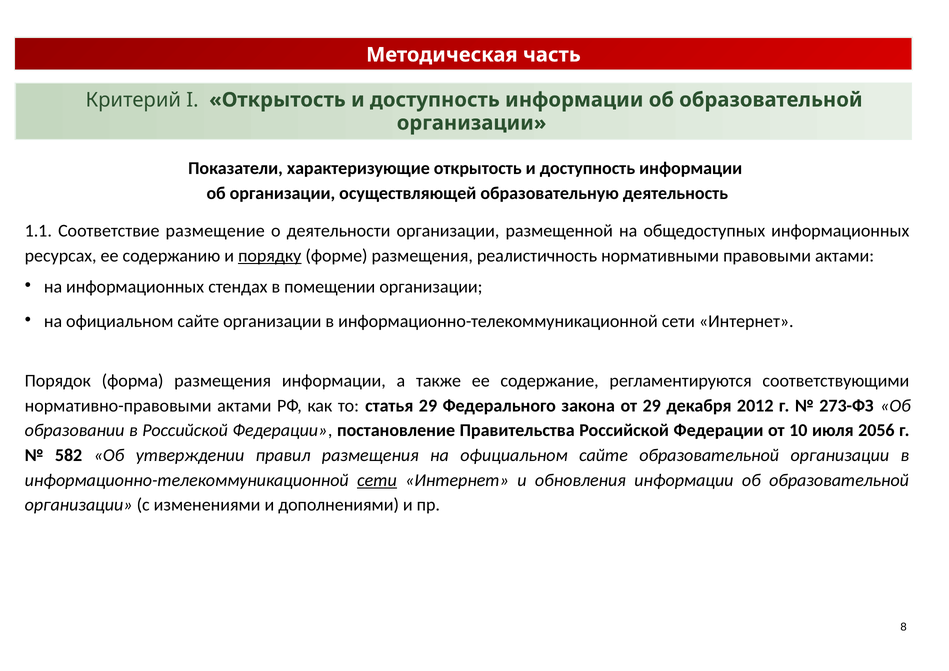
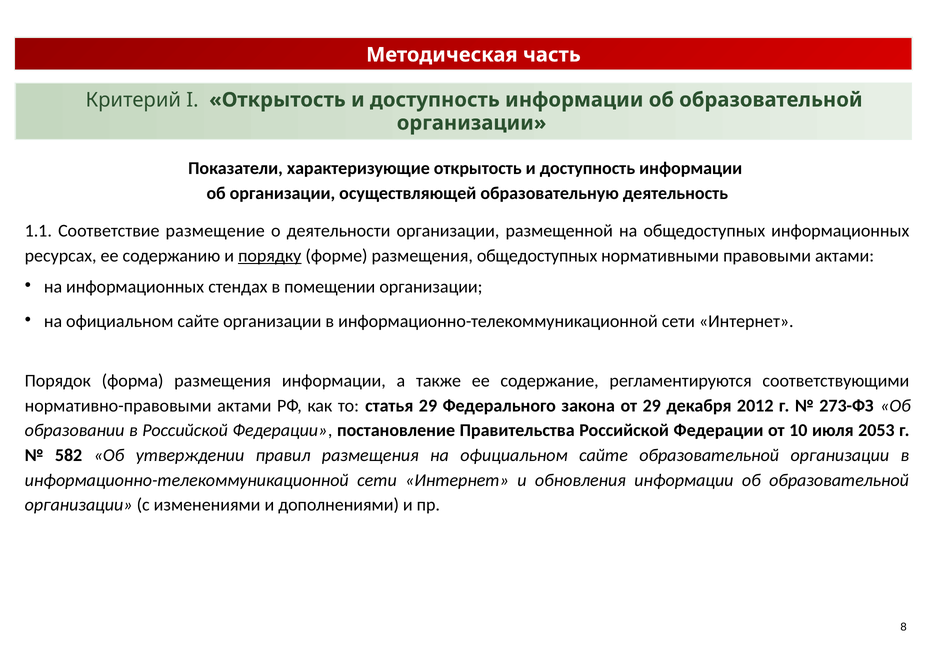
размещения реалистичность: реалистичность -> общедоступных (537, 256)
2056: 2056 -> 2053 (876, 430)
сети underline: present -> none (377, 480)
